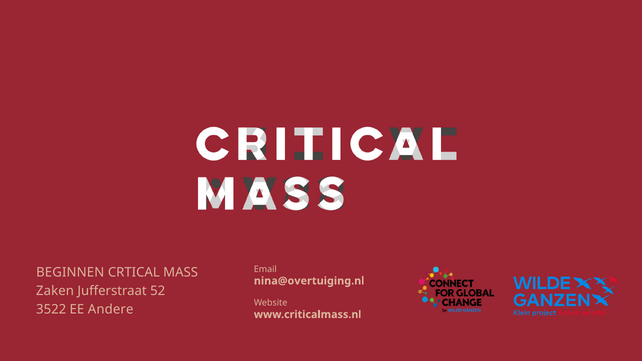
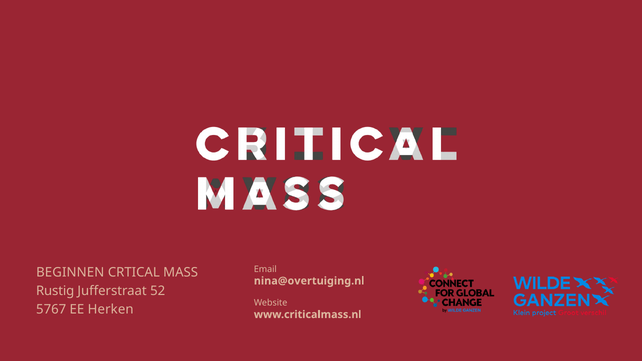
Zaken: Zaken -> Rustig (55, 291)
3522: 3522 -> 5767 (51, 309)
Andere: Andere -> Herken (111, 309)
